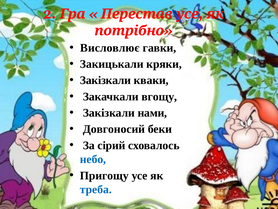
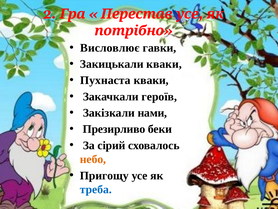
Закицькали кряки: кряки -> кваки (164, 64)
Закізкали: Закізкали -> Пухнаста (105, 80)
вгощу: вгощу -> героїв (159, 96)
Довгоносий: Довгоносий -> Презирливо (114, 129)
небо colour: blue -> orange (93, 159)
